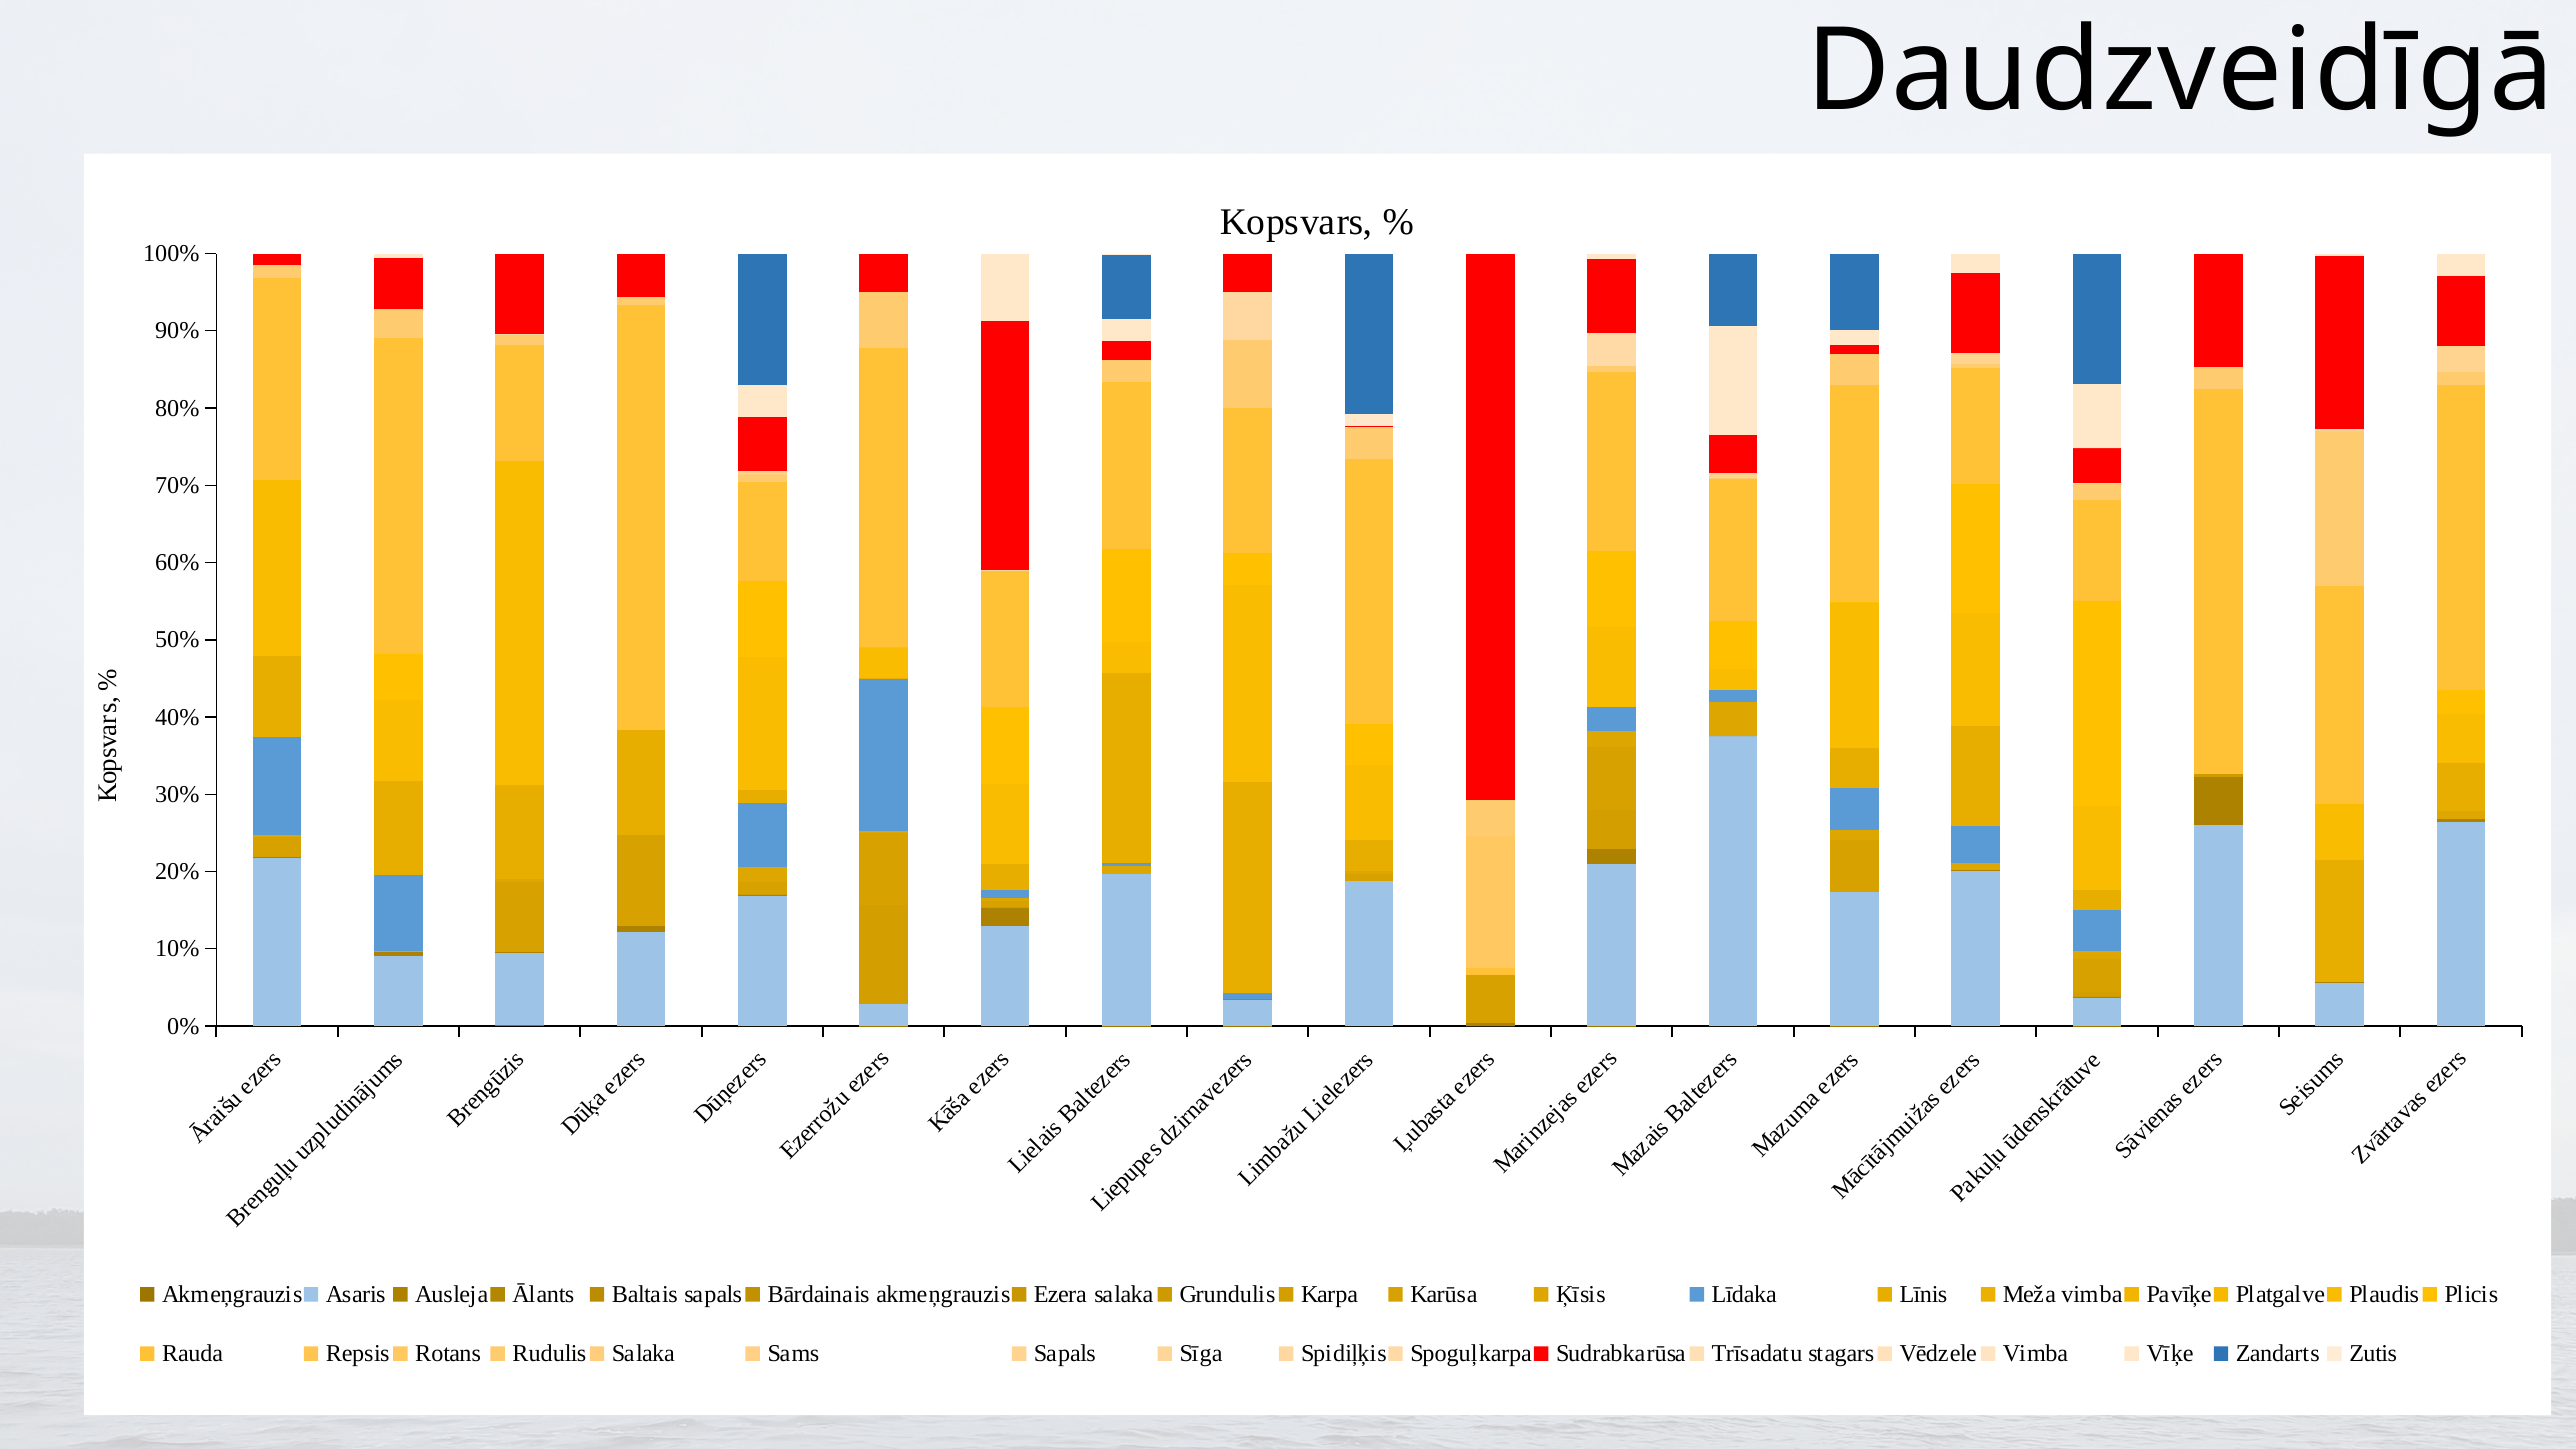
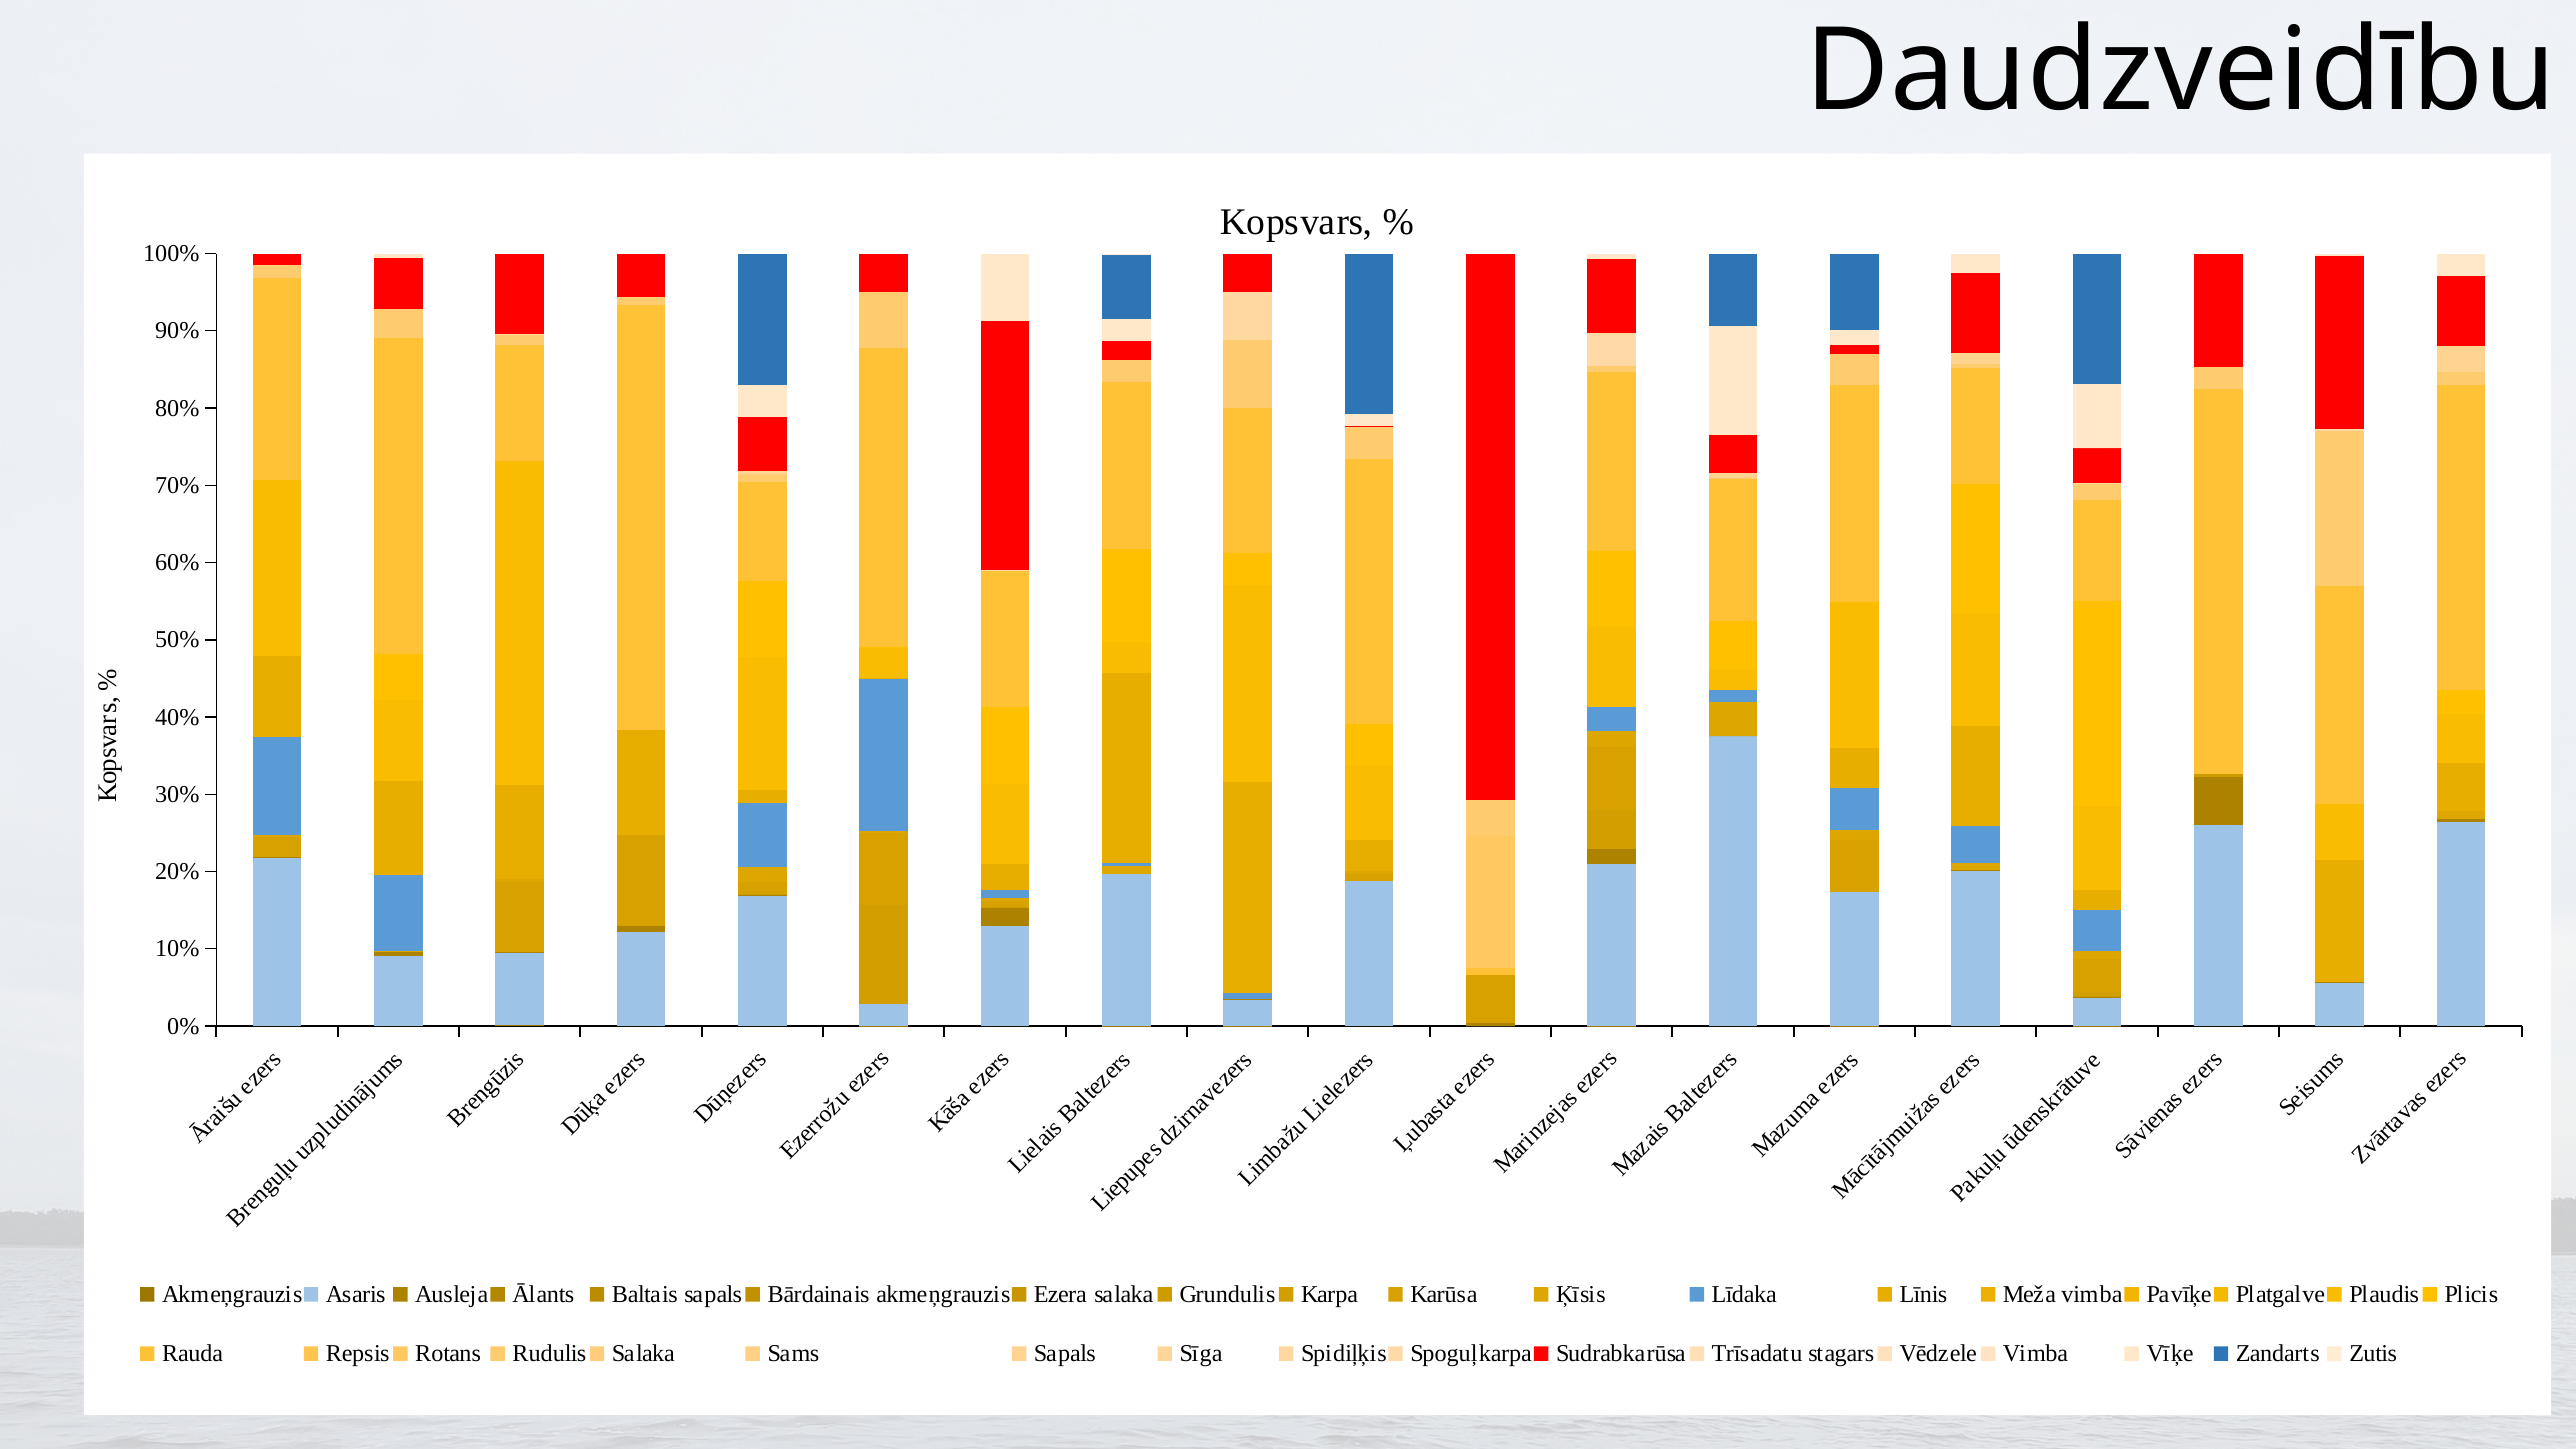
Daudzveidīgā: Daudzveidīgā -> Daudzveidību (2181, 71)
